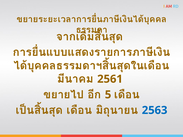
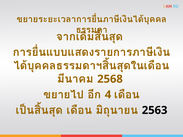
2561: 2561 -> 2568 (110, 79)
5: 5 -> 4 (108, 95)
2563 colour: blue -> black (155, 110)
